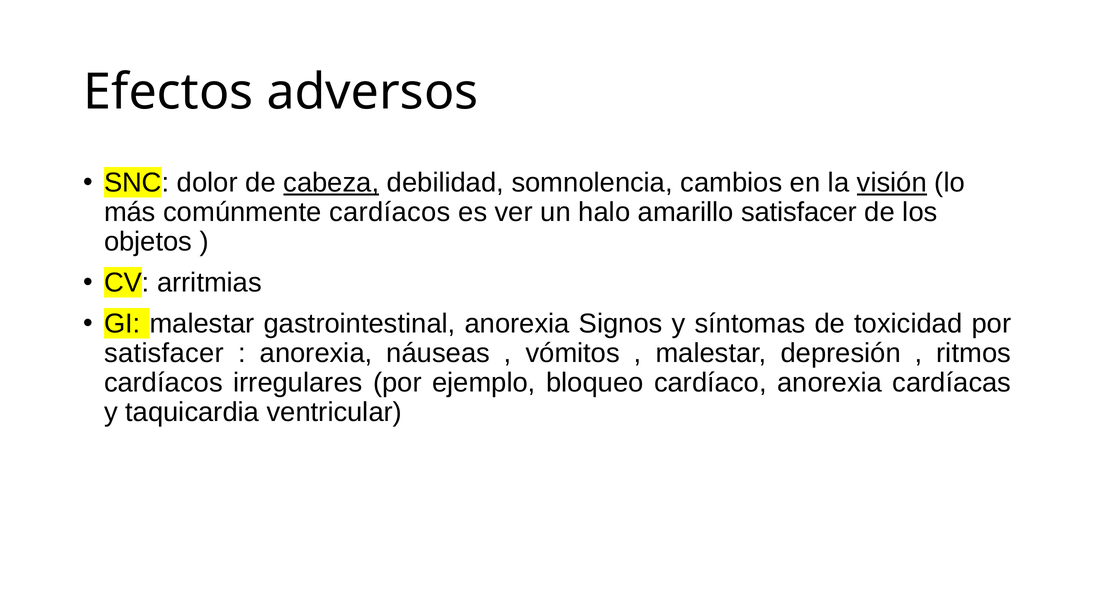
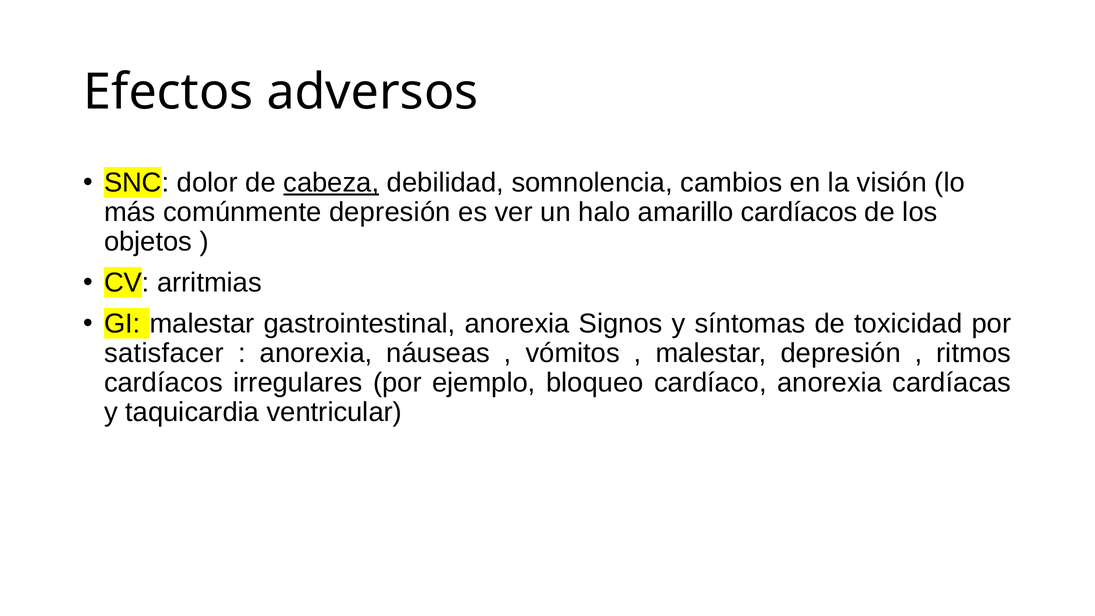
visión underline: present -> none (892, 183)
comúnmente cardíacos: cardíacos -> depresión (390, 212)
amarillo satisfacer: satisfacer -> cardíacos (799, 212)
